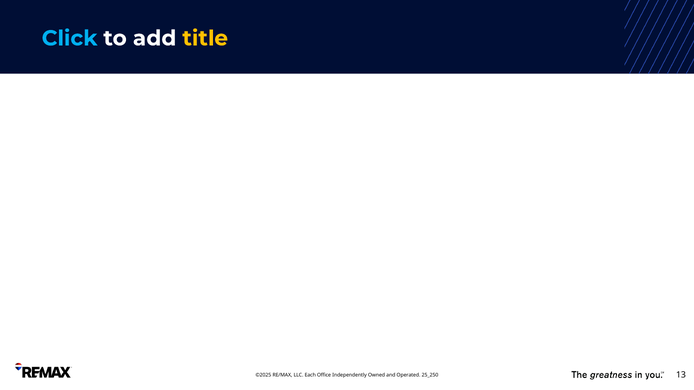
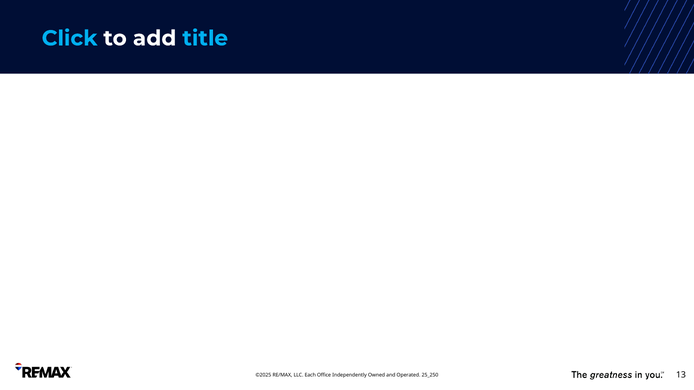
title colour: yellow -> light blue (205, 38)
